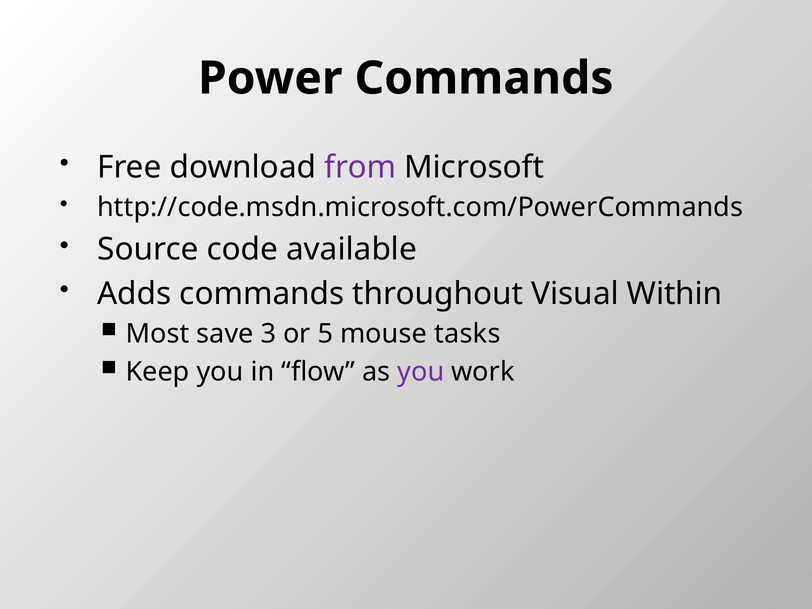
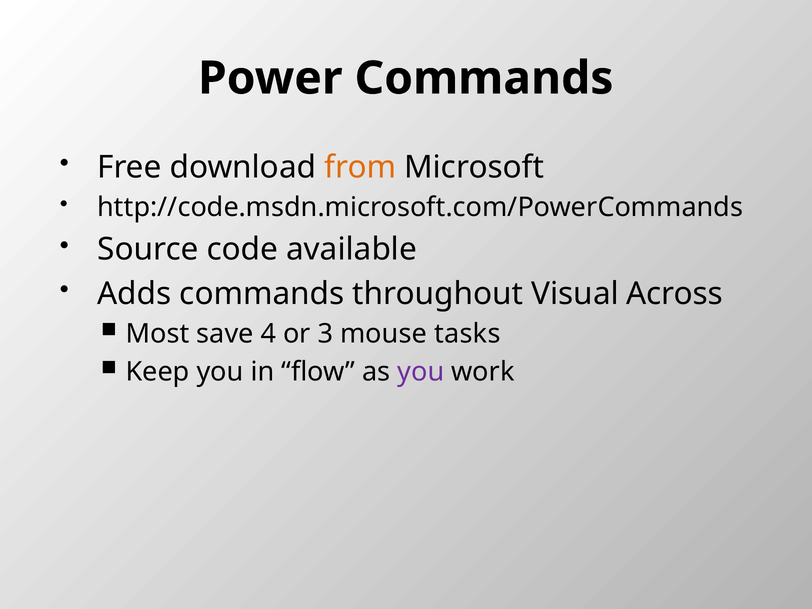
from colour: purple -> orange (360, 167)
Within: Within -> Across (675, 294)
3: 3 -> 4 (268, 334)
5: 5 -> 3 (325, 334)
